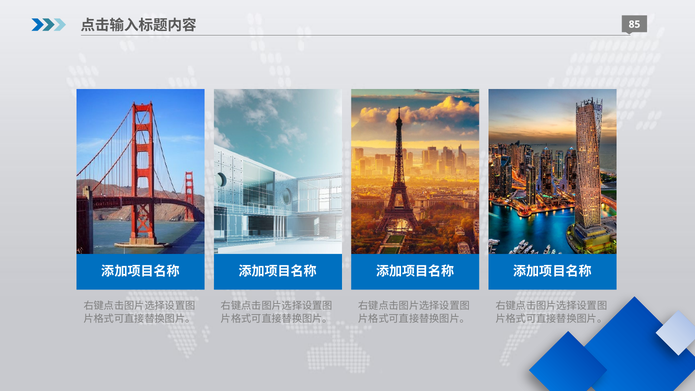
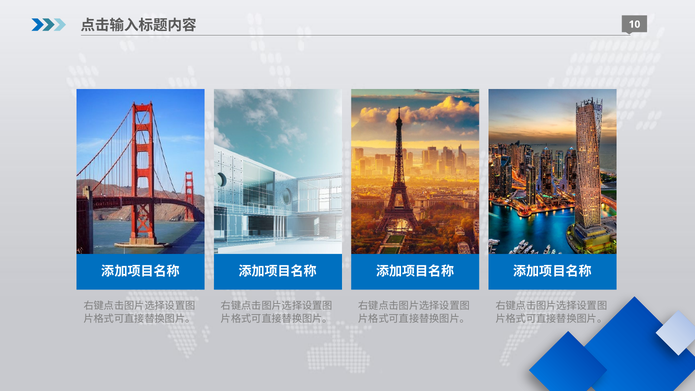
85: 85 -> 10 (634, 24)
